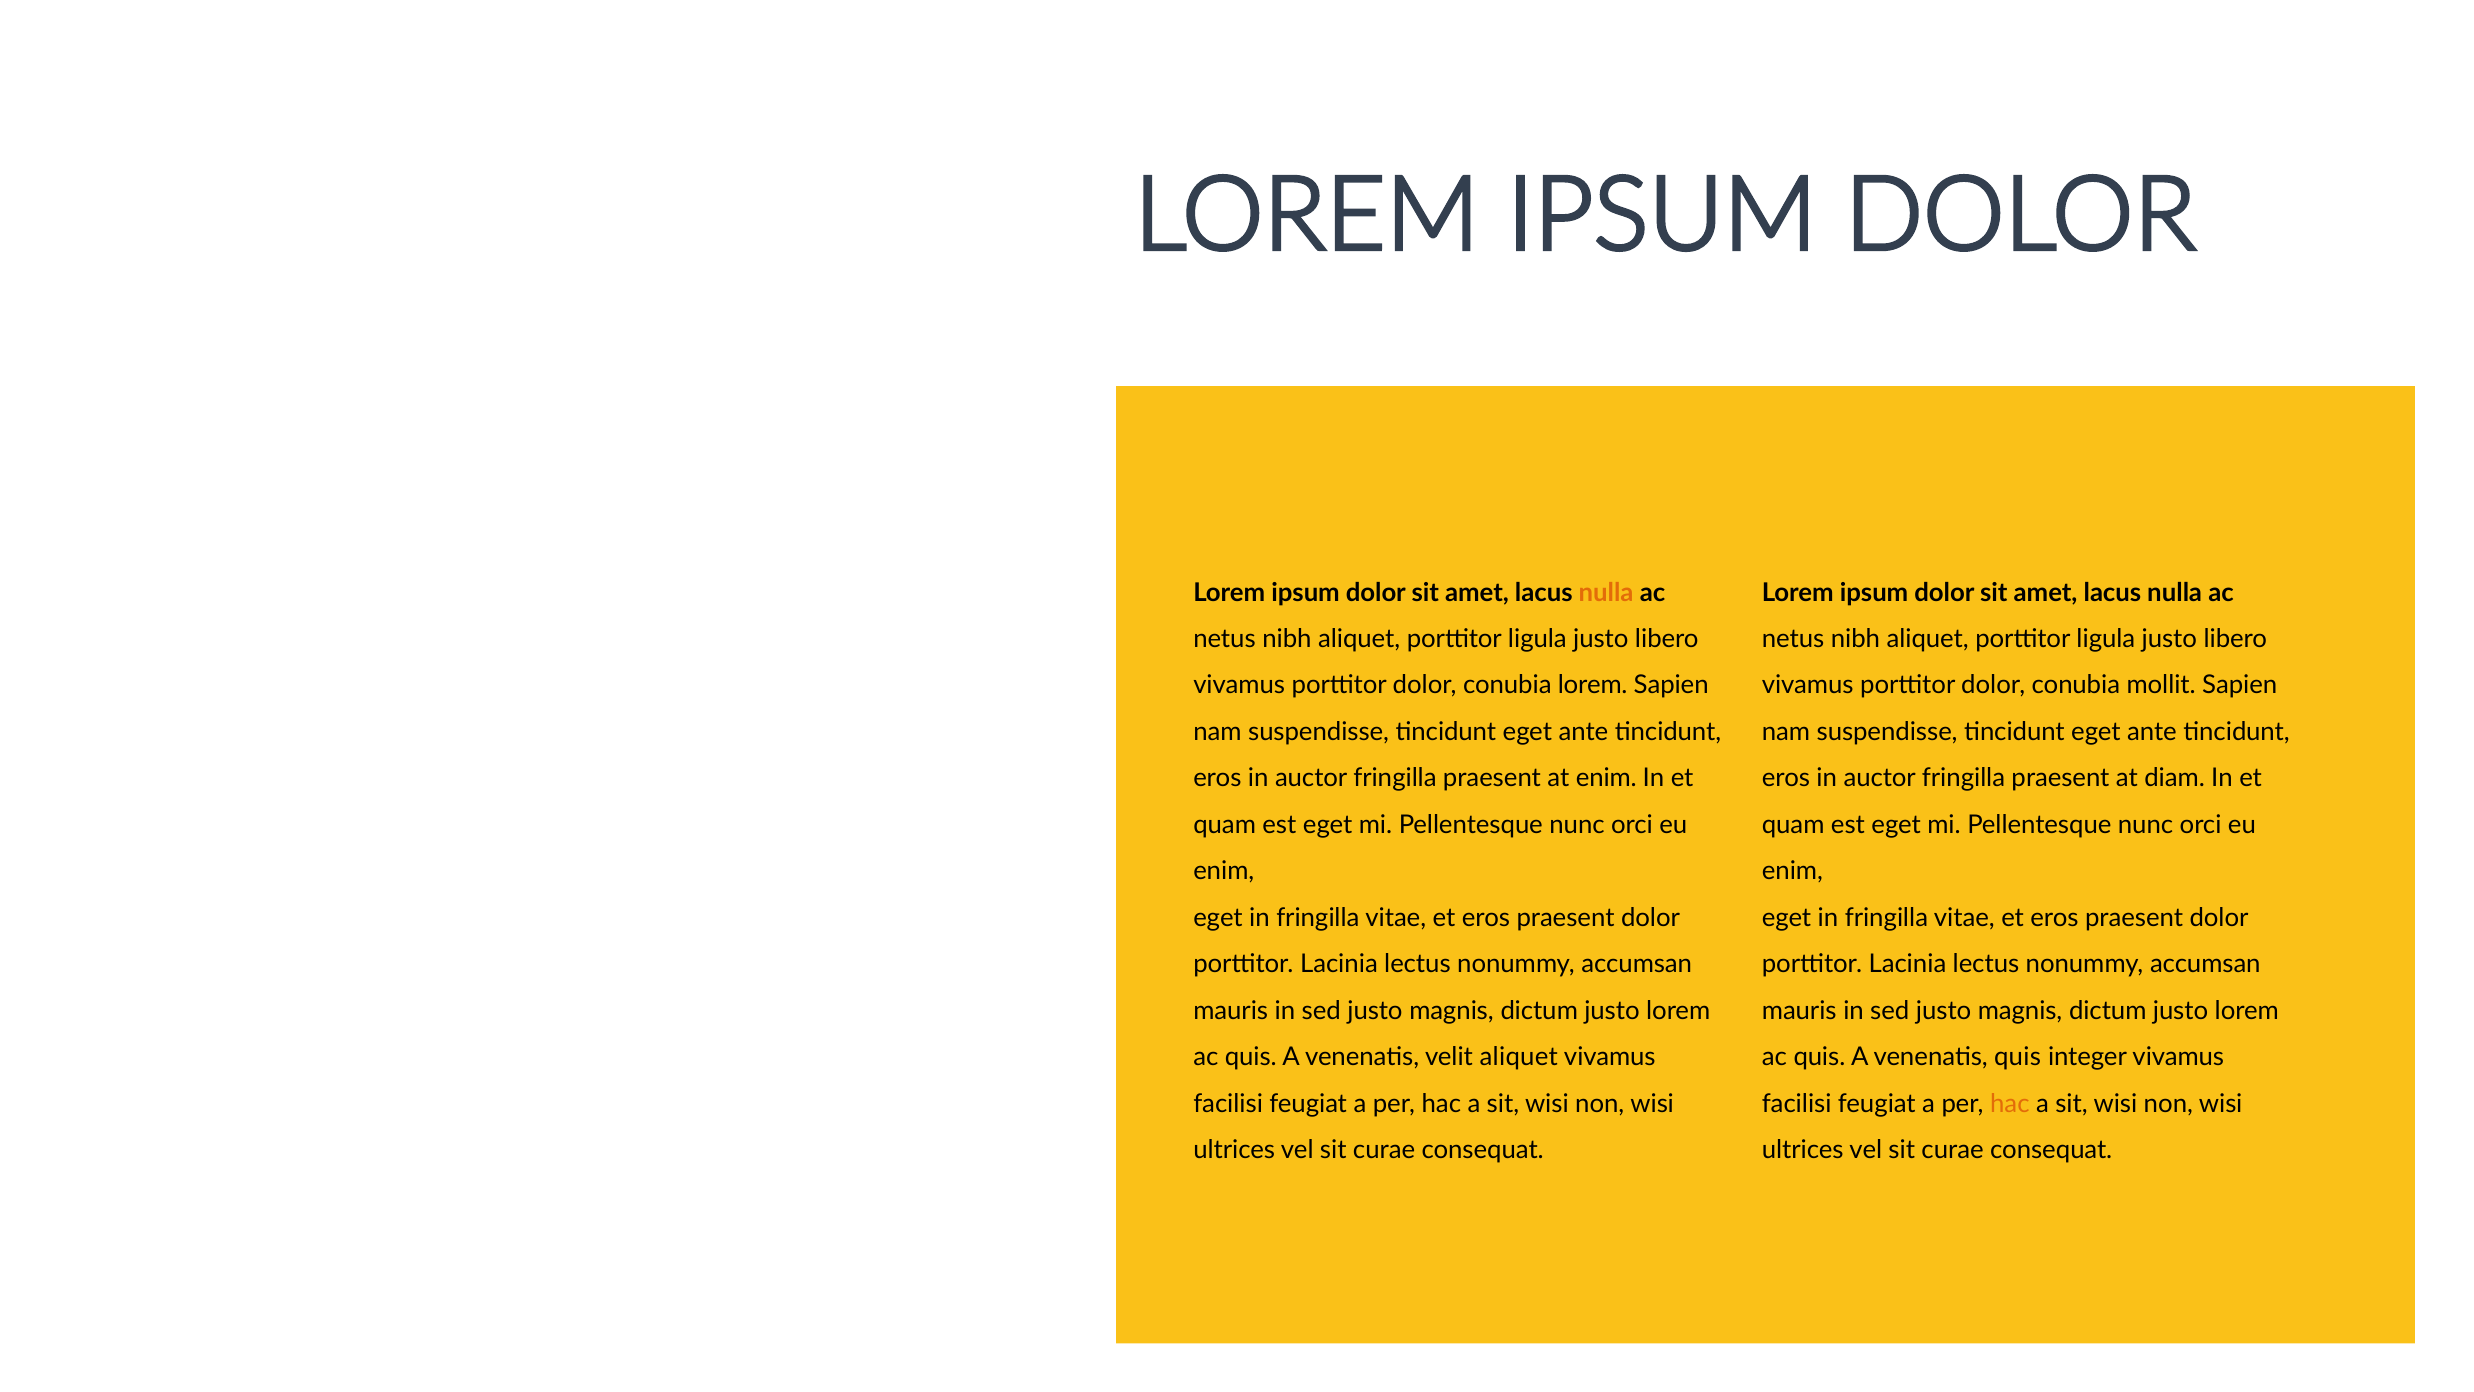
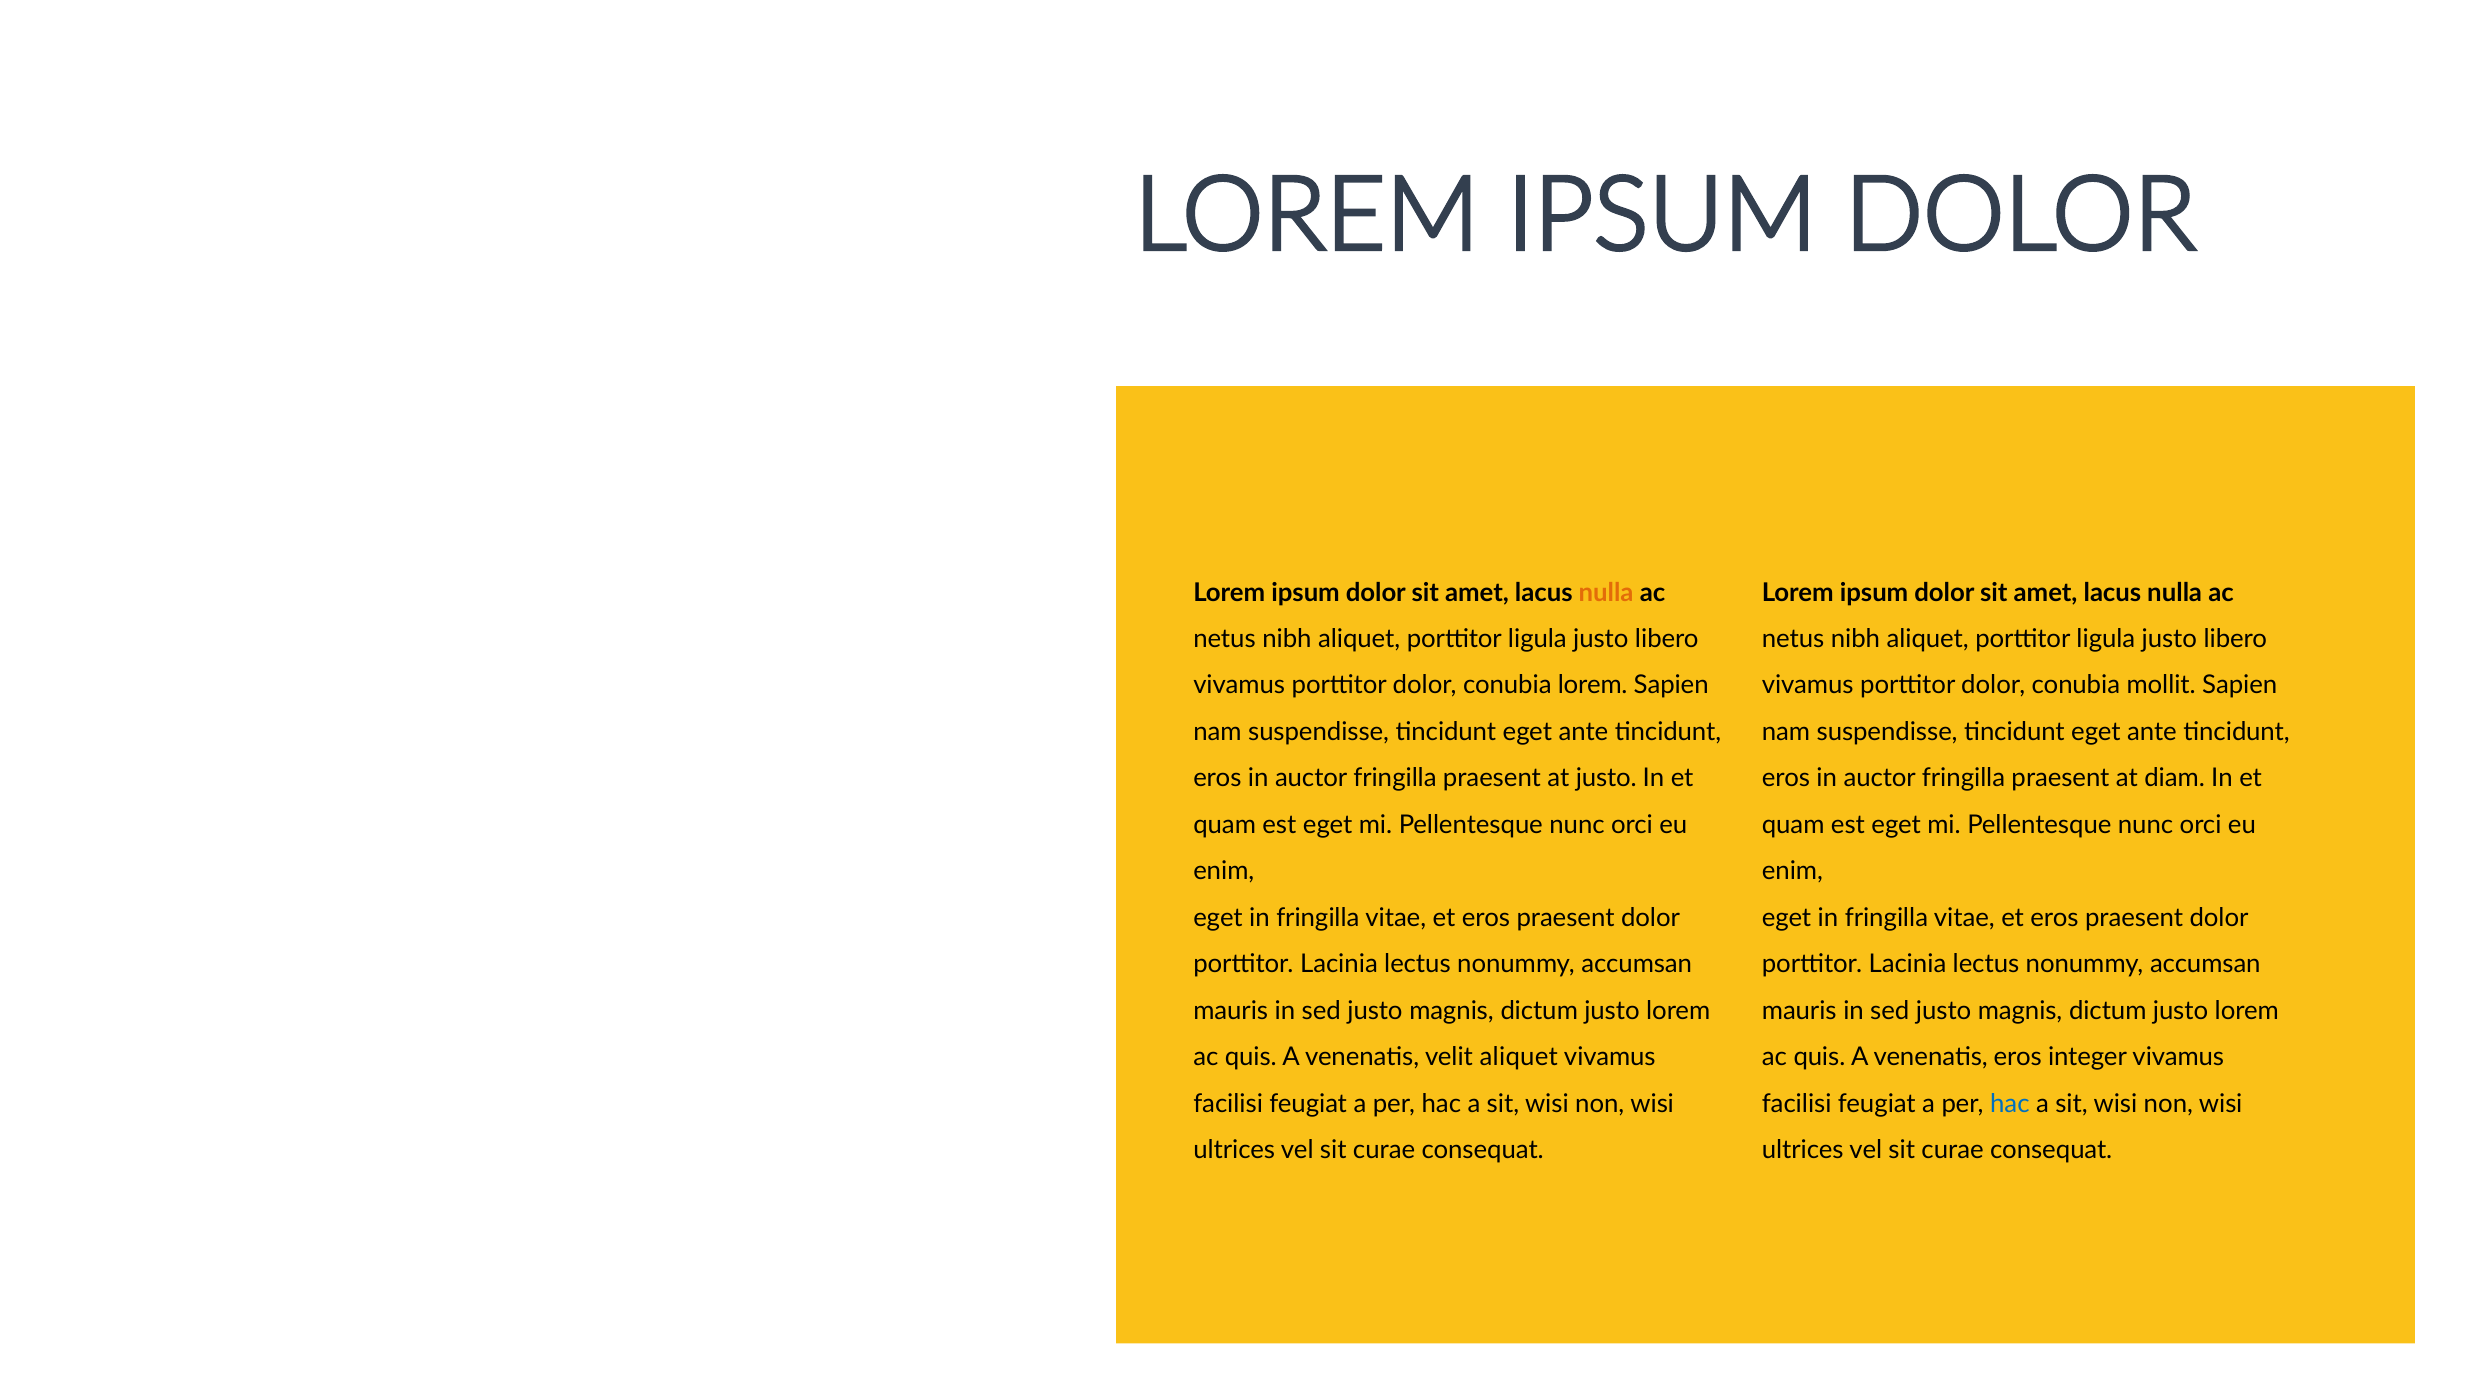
at enim: enim -> justo (1606, 778)
venenatis quis: quis -> eros (2018, 1057)
hac colour: orange -> blue (2010, 1103)
